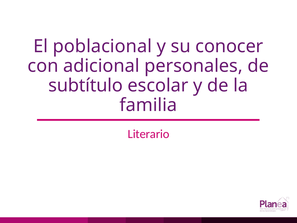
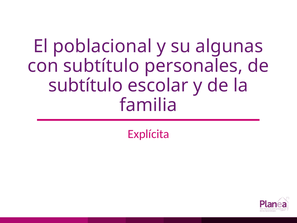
conocer: conocer -> algunas (229, 46)
con adicional: adicional -> subtítulo (101, 66)
Literario: Literario -> Explícita (148, 134)
